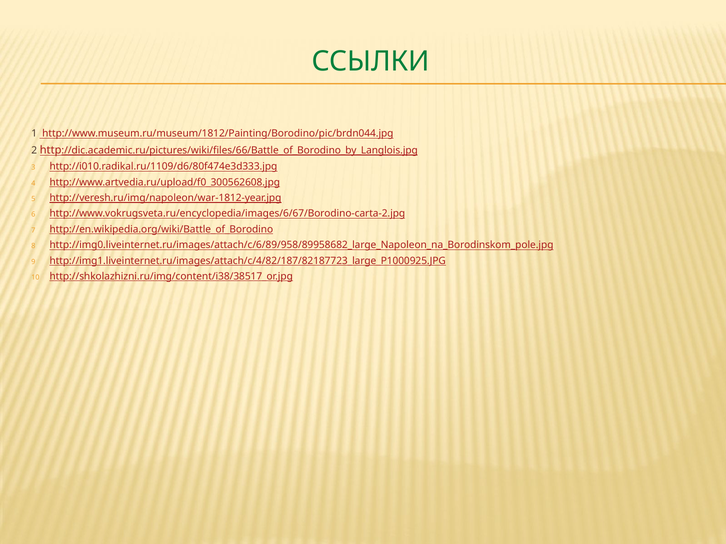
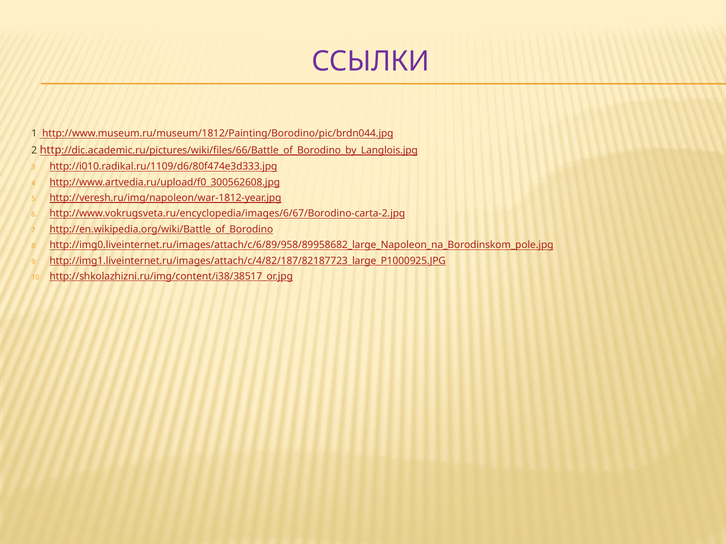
ССЫЛКИ colour: green -> purple (371, 62)
